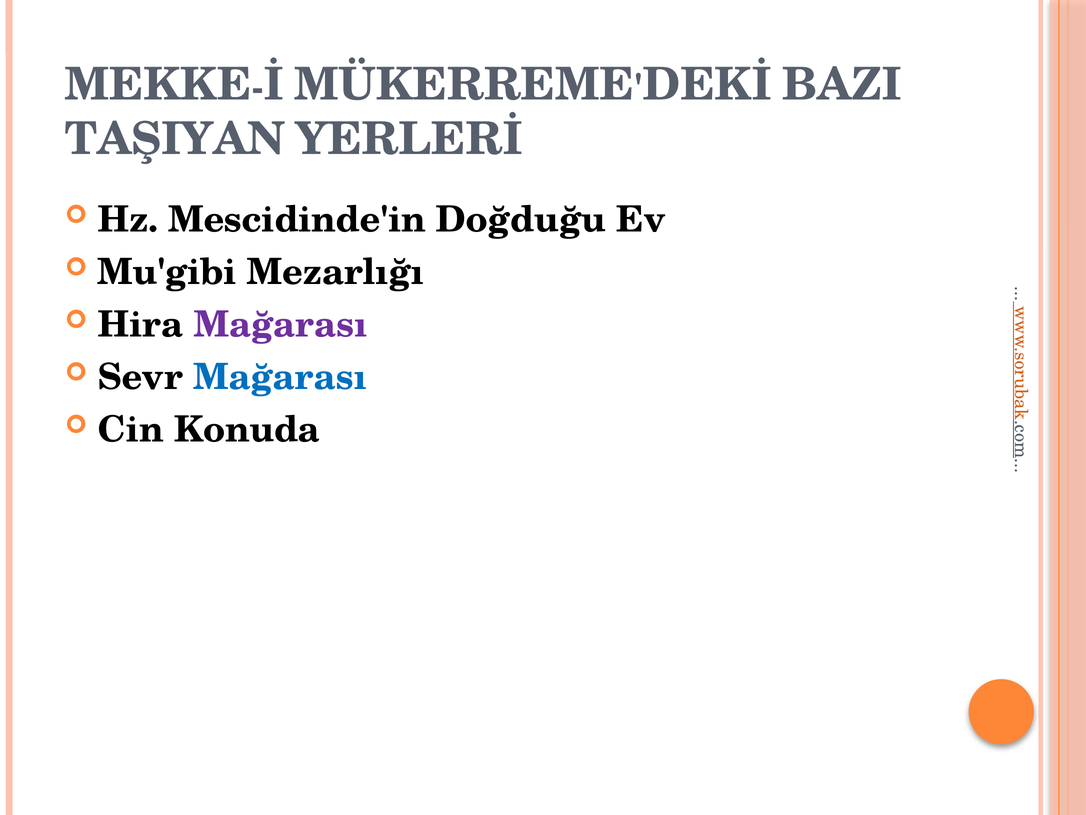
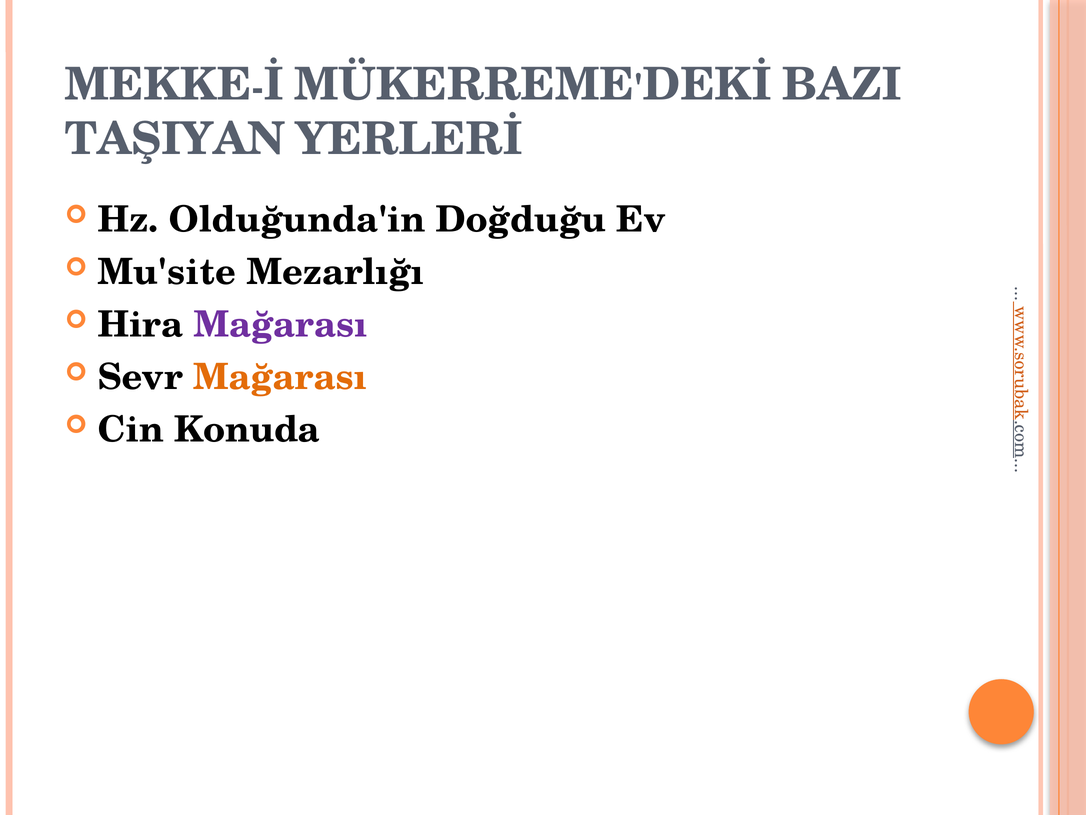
Mescidinde'in: Mescidinde'in -> Olduğunda'in (297, 220)
Mu'gibi: Mu'gibi -> Mu'site (167, 272)
Mağarası colour: blue -> orange (280, 377)
